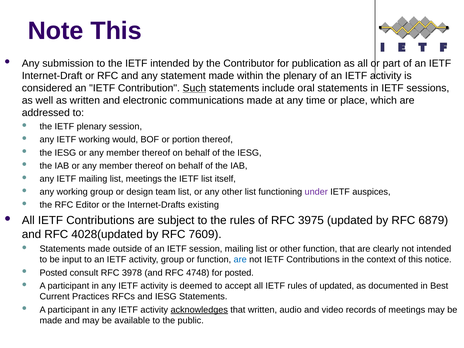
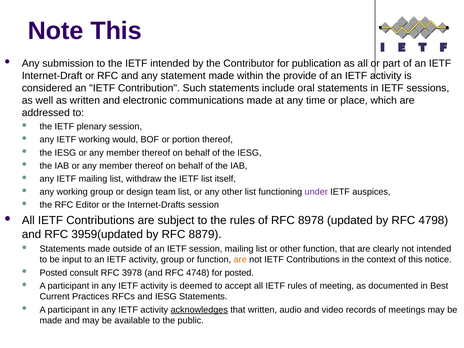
the plenary: plenary -> provide (300, 76)
Such underline: present -> none (194, 88)
list meetings: meetings -> withdraw (144, 179)
Internet-Drafts existing: existing -> session (203, 205)
3975: 3975 -> 8978 (311, 220)
6879: 6879 -> 4798 (433, 220)
4028(updated: 4028(updated -> 3959(updated (107, 234)
7609: 7609 -> 8879 (205, 234)
are colour: blue -> orange (240, 260)
of updated: updated -> meeting (337, 286)
